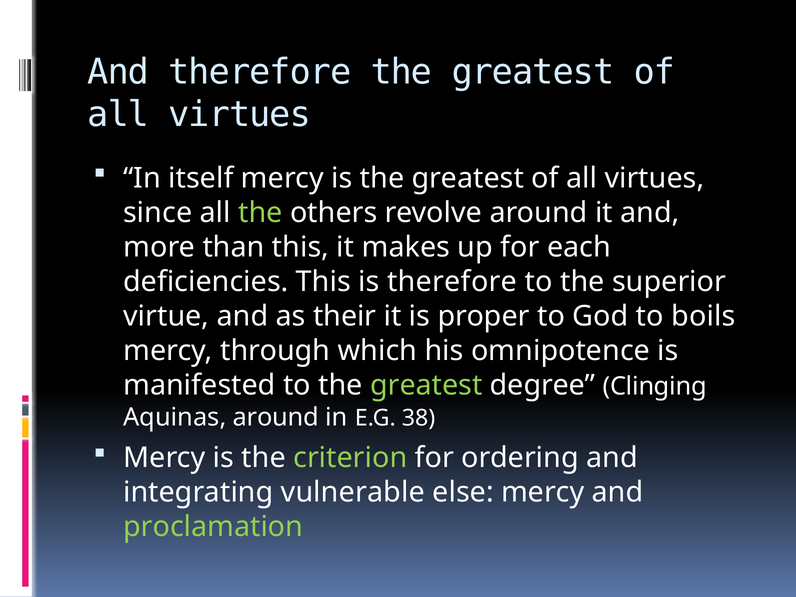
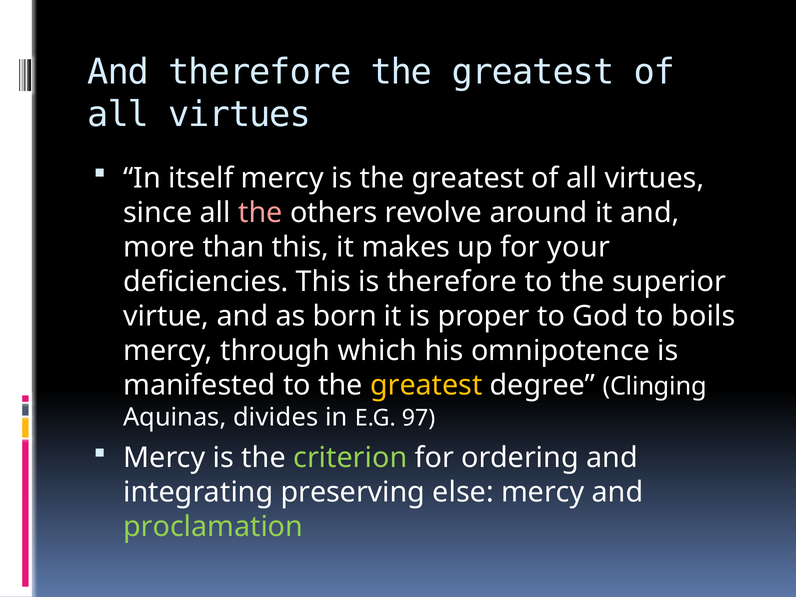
the colour: light green -> pink (260, 213)
each: each -> your (579, 247)
their: their -> born (345, 316)
greatest colour: light green -> yellow (426, 385)
Aquinas around: around -> divides (276, 418)
38: 38 -> 97 (419, 418)
vulnerable: vulnerable -> preserving (353, 492)
